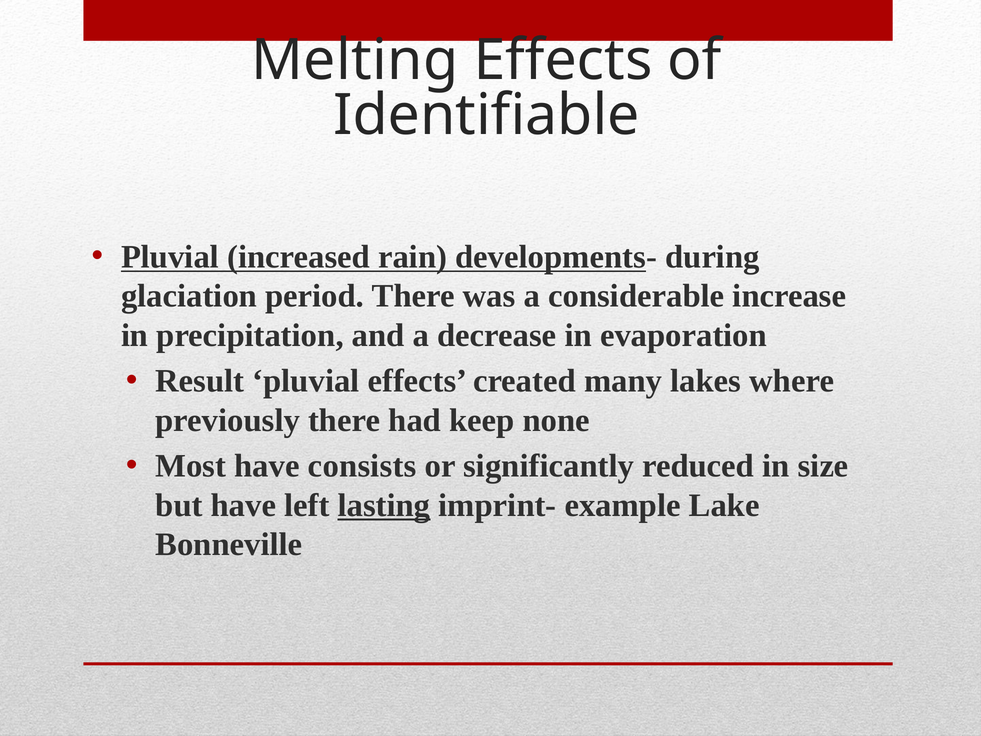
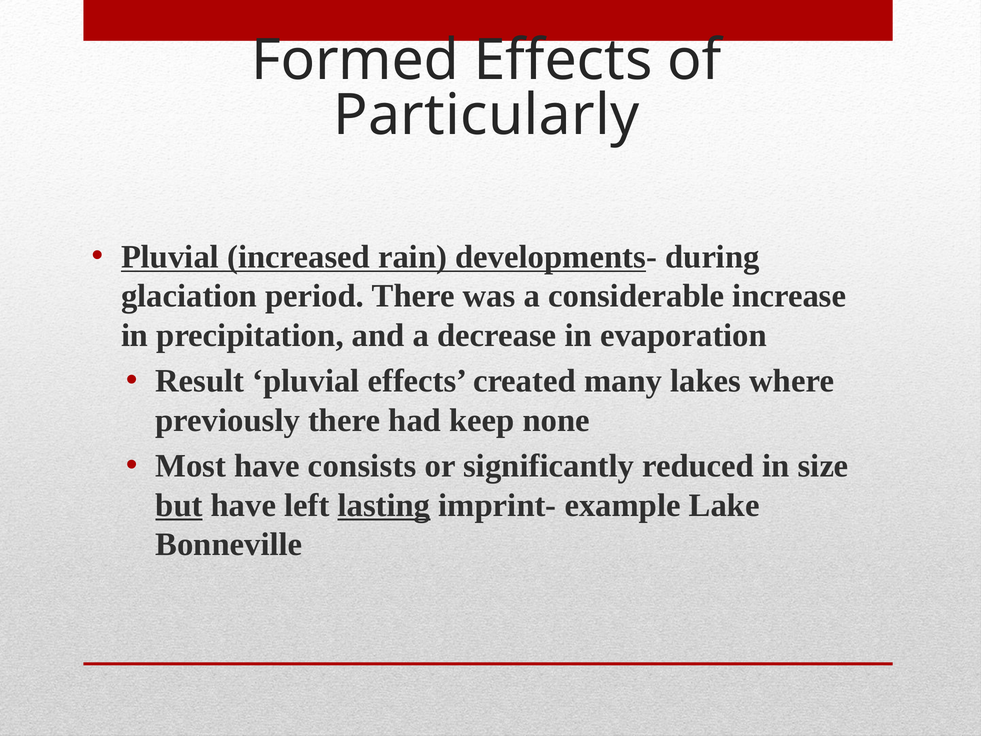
Melting: Melting -> Formed (355, 60)
Identifiable: Identifiable -> Particularly (486, 115)
but underline: none -> present (179, 505)
